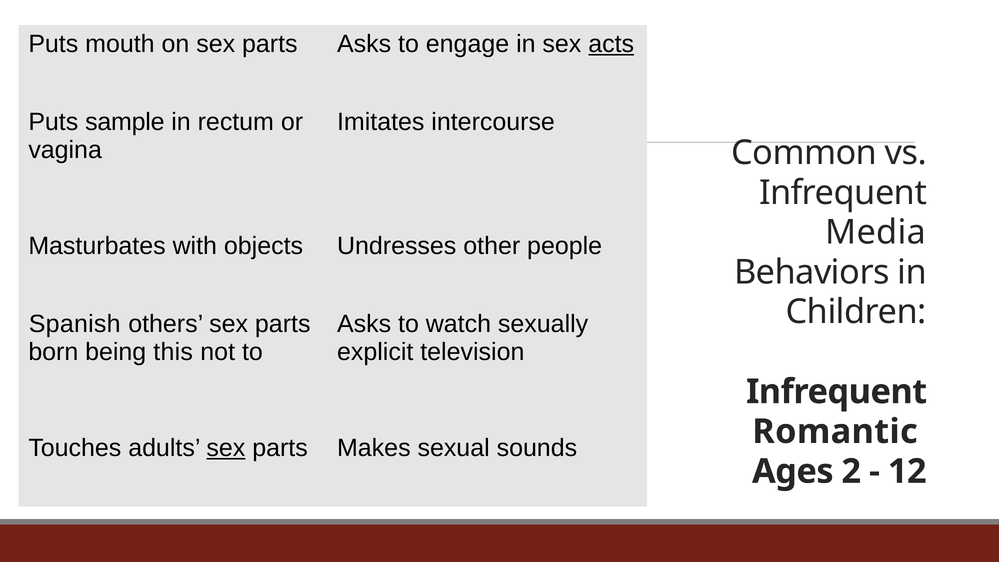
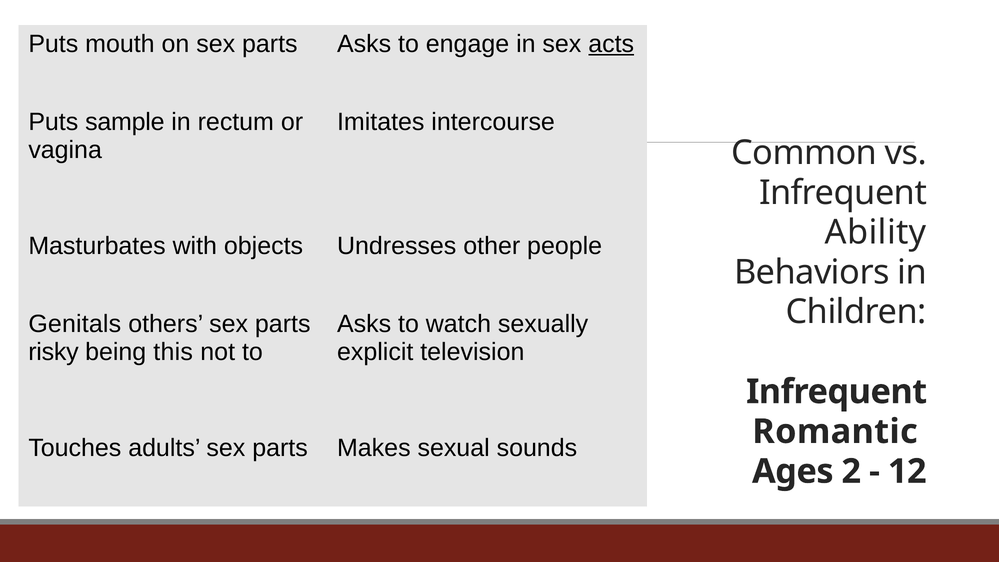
Media: Media -> Ability (876, 232)
Spanish: Spanish -> Genitals (75, 324)
born: born -> risky (53, 352)
sex underline: present -> none (226, 448)
